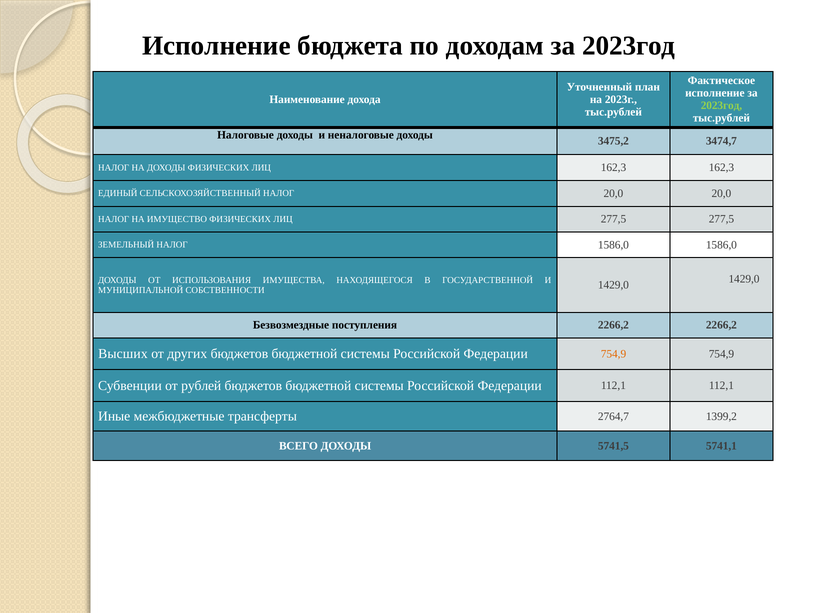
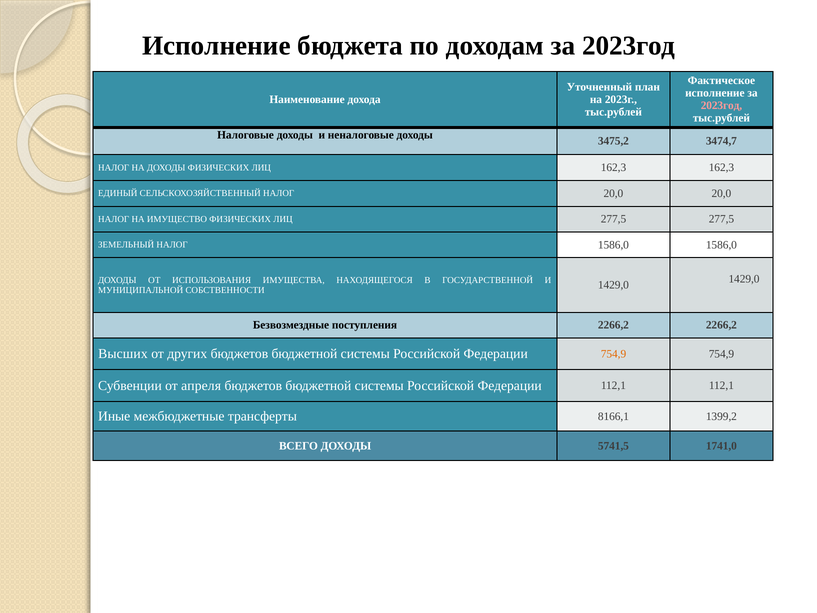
2023год colour: light green -> pink (721, 106)
рублей: рублей -> апреля (201, 386)
2764,7: 2764,7 -> 8166,1 (613, 416)
5741,1: 5741,1 -> 1741,0 (721, 446)
